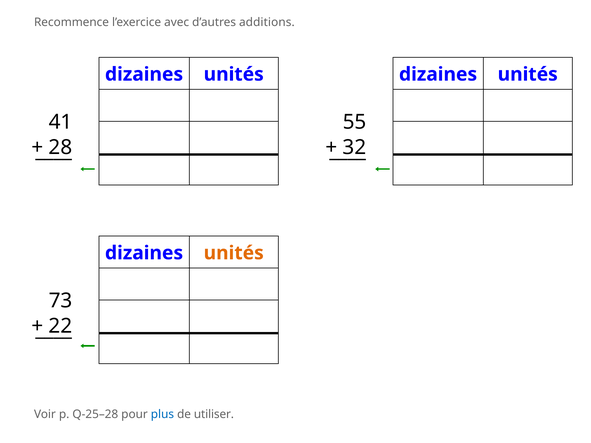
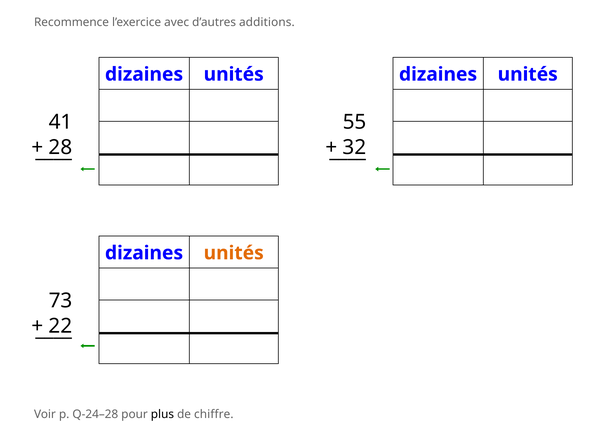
Q-25–28: Q-25–28 -> Q-24–28 (95, 415)
plus colour: blue -> black (162, 415)
utiliser: utiliser -> chiffre (214, 415)
